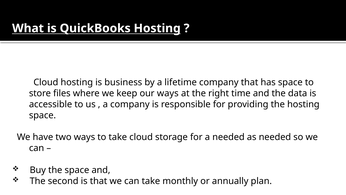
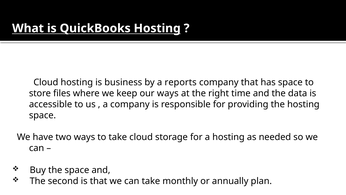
lifetime: lifetime -> reports (181, 82)
a needed: needed -> hosting (228, 137)
